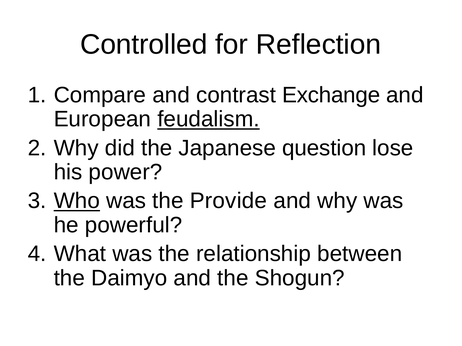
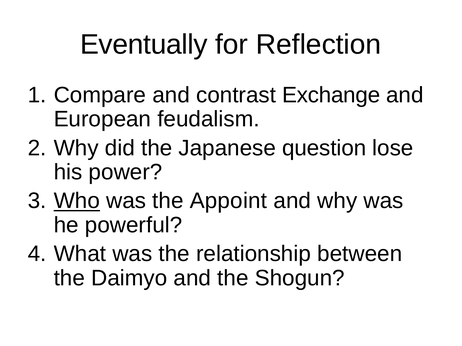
Controlled: Controlled -> Eventually (144, 45)
feudalism underline: present -> none (209, 119)
Provide: Provide -> Appoint (228, 201)
